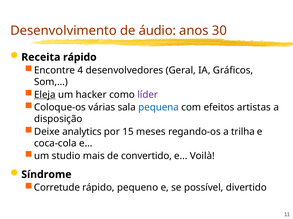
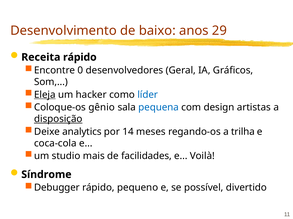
áudio: áudio -> baixo (157, 31)
30: 30 -> 29 (219, 31)
4: 4 -> 0 (80, 71)
líder colour: purple -> blue (148, 95)
várias: várias -> gênio (102, 108)
efeitos: efeitos -> design (219, 108)
disposição underline: none -> present (58, 119)
15: 15 -> 14 (128, 132)
convertido: convertido -> facilidades (146, 156)
Corretude: Corretude -> Debugger (57, 188)
